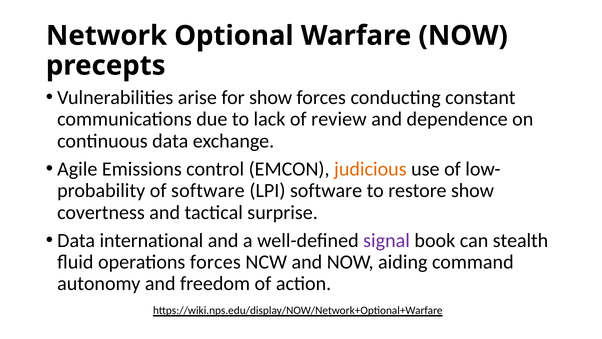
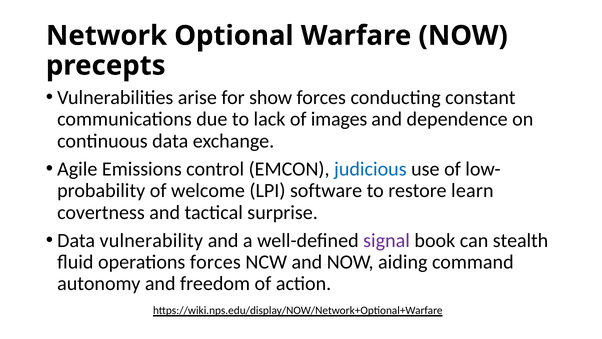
review: review -> images (339, 119)
judicious colour: orange -> blue (370, 169)
of software: software -> welcome (208, 191)
restore show: show -> learn (472, 191)
international: international -> vulnerability (151, 240)
